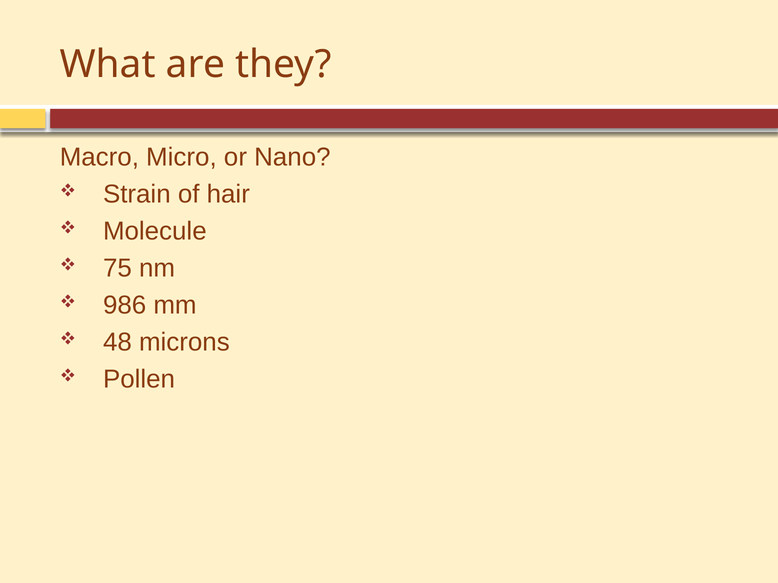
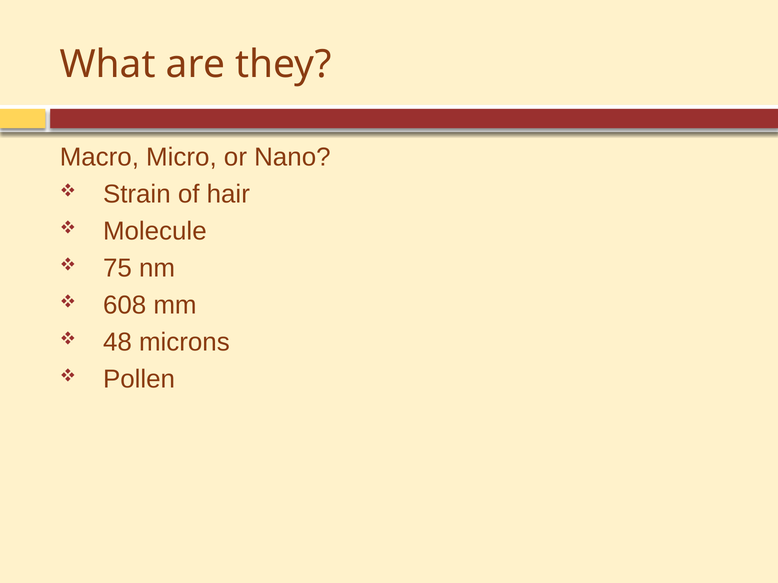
986: 986 -> 608 (125, 306)
